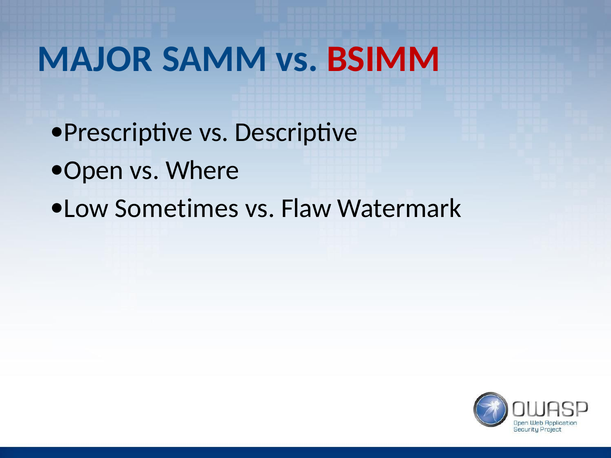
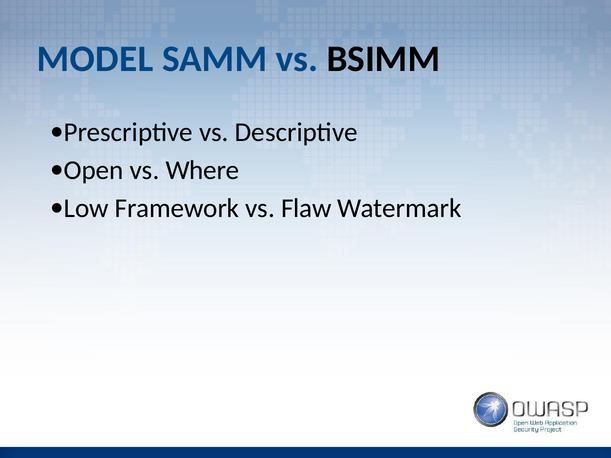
MAJOR: MAJOR -> MODEL (95, 59)
BSIMM colour: red -> black (383, 59)
Sometimes: Sometimes -> Framework (177, 209)
